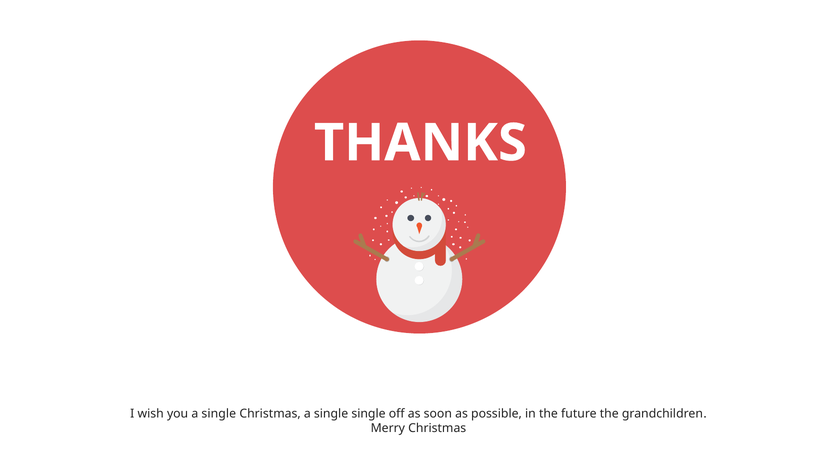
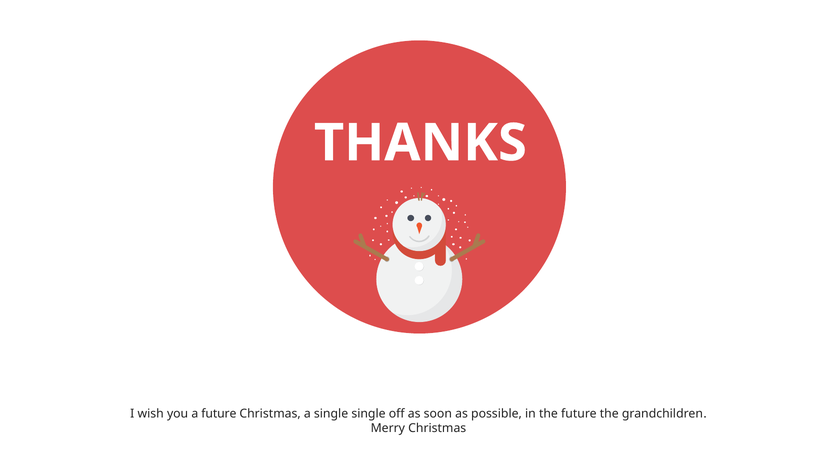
you a single: single -> future (219, 414)
